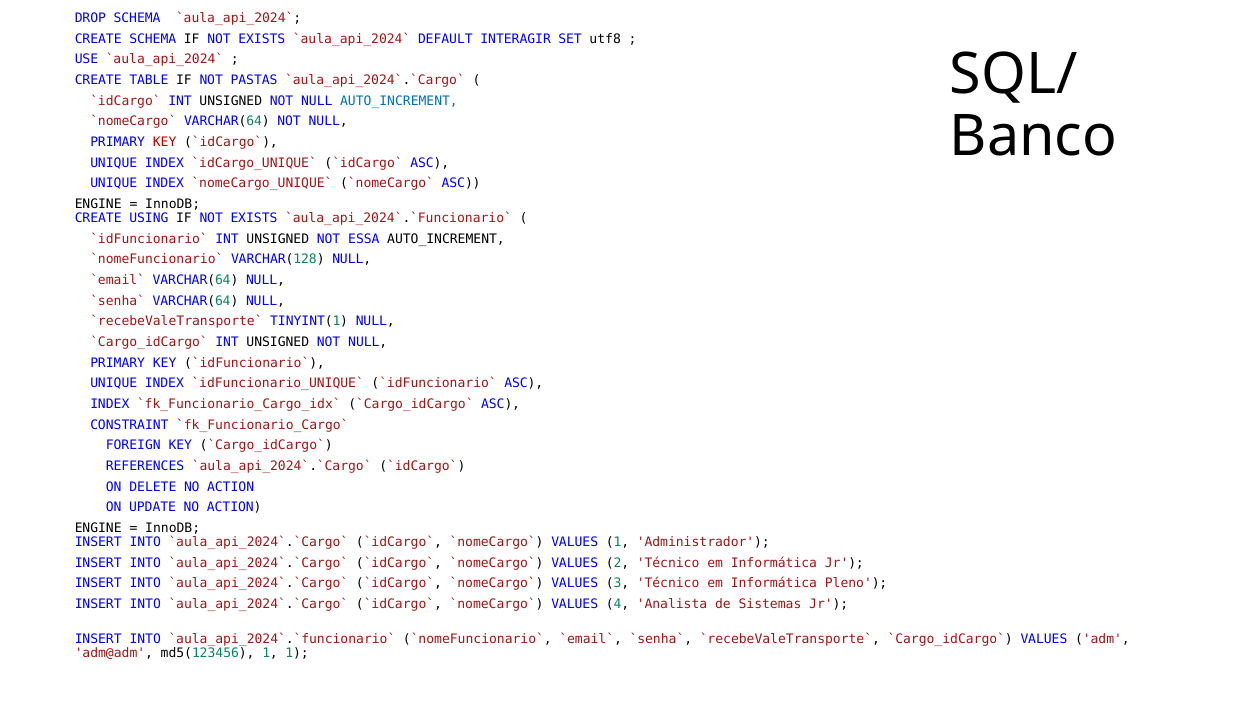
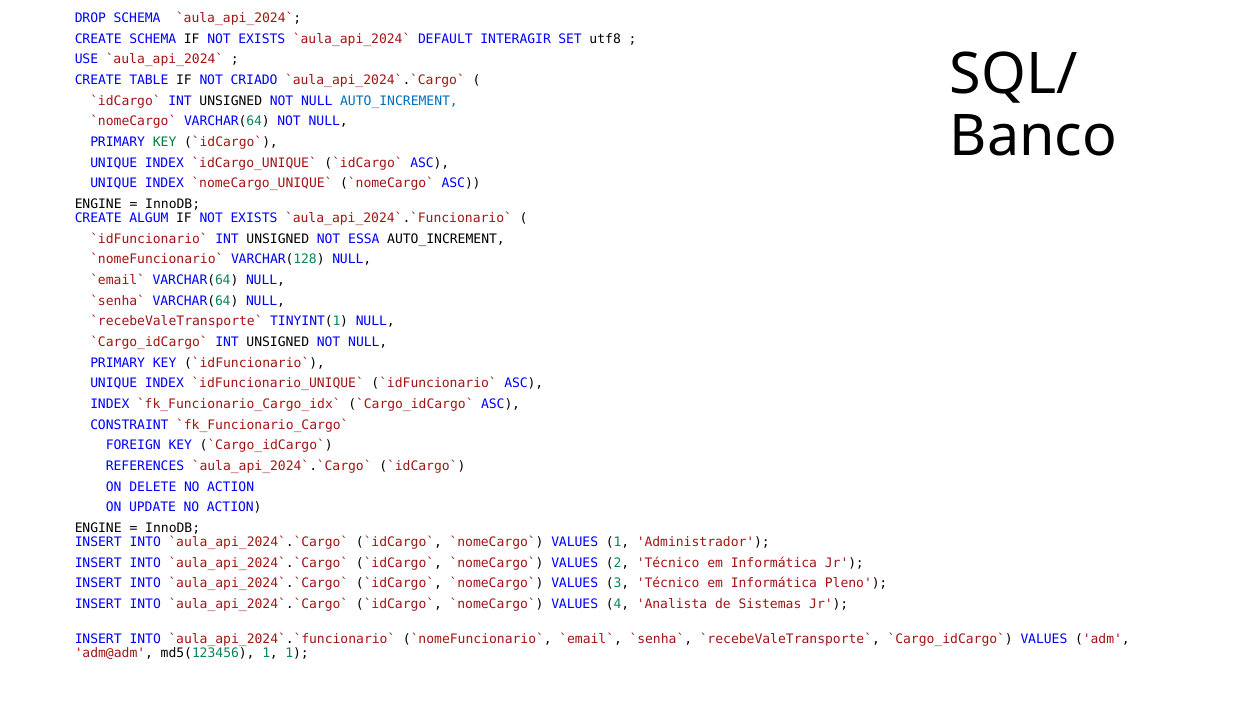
PASTAS: PASTAS -> CRIADO (254, 80)
KEY colour: red -> green (165, 142)
USING: USING -> ALGUM (149, 218)
